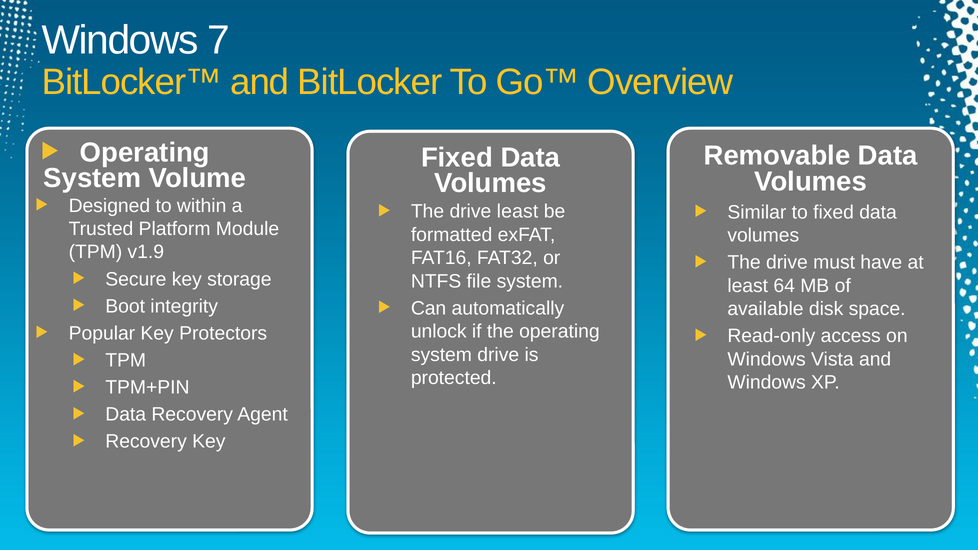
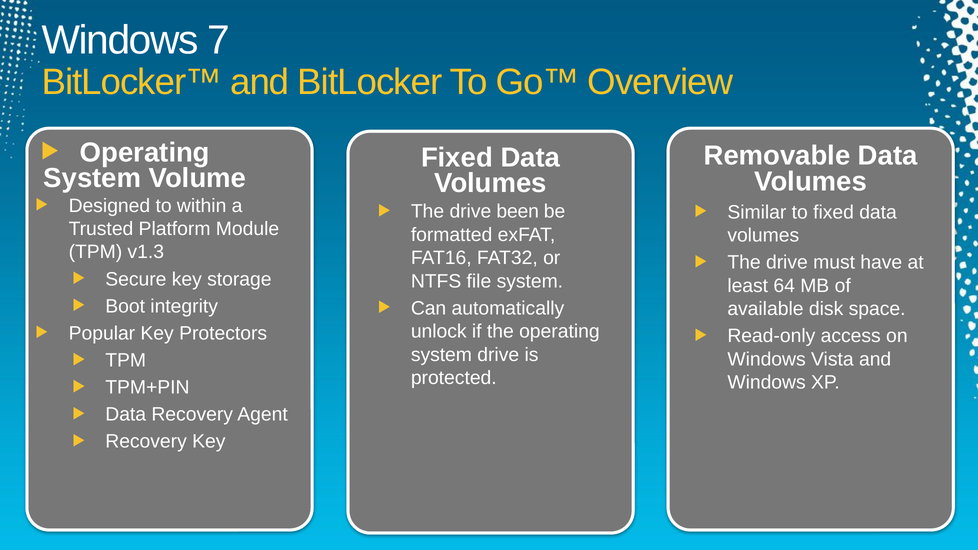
drive least: least -> been (518, 212)
v1.9: v1.9 -> v1.3 (146, 252)
